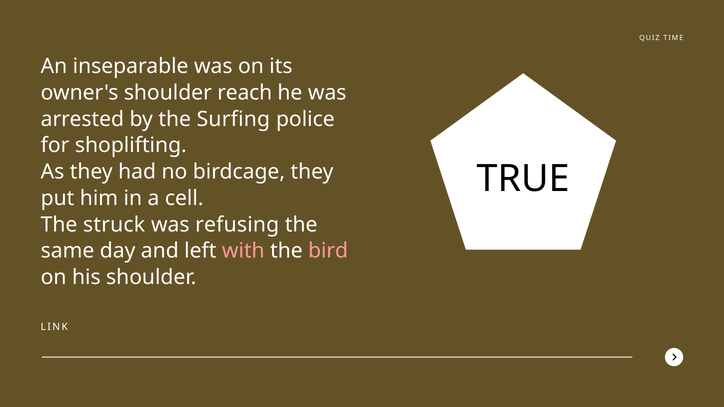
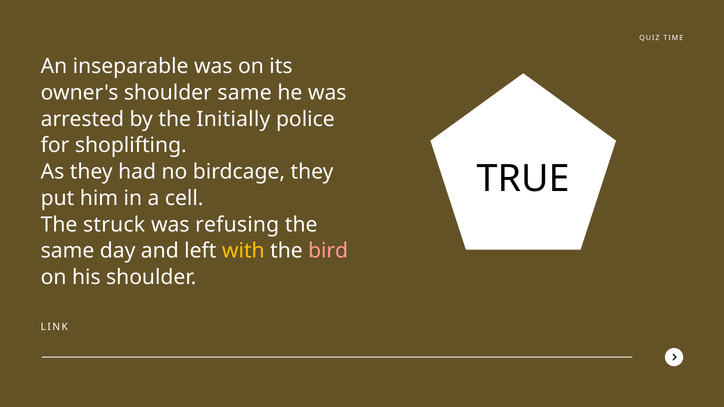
shoulder reach: reach -> same (245, 93)
Surfing: Surfing -> Initially (233, 119)
with colour: pink -> yellow (243, 251)
